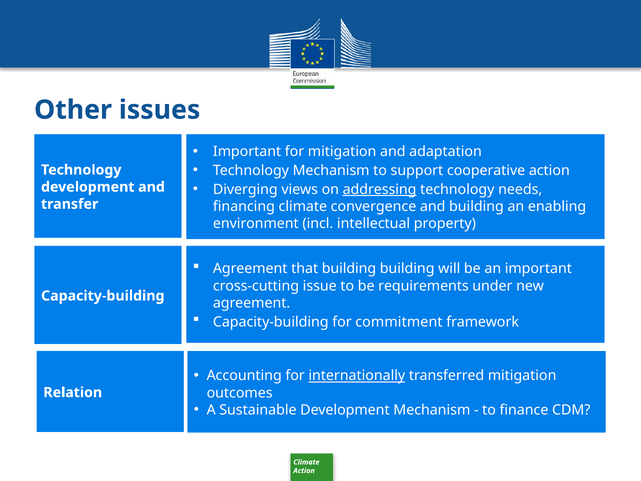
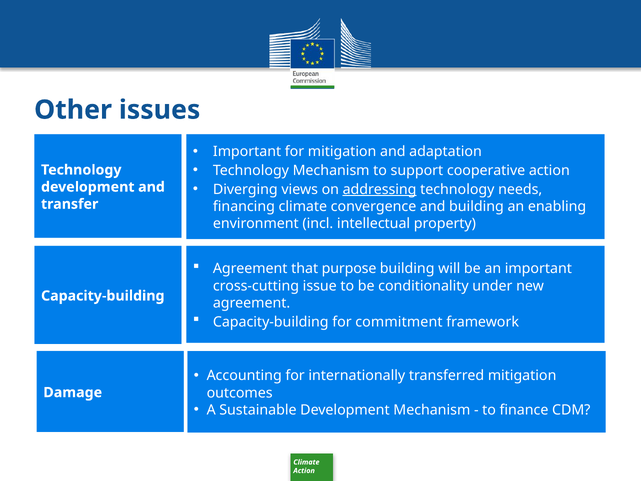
that building: building -> purpose (349, 269)
requirements: requirements -> conditionality (423, 286)
internationally underline: present -> none (357, 376)
Relation: Relation -> Damage (73, 392)
